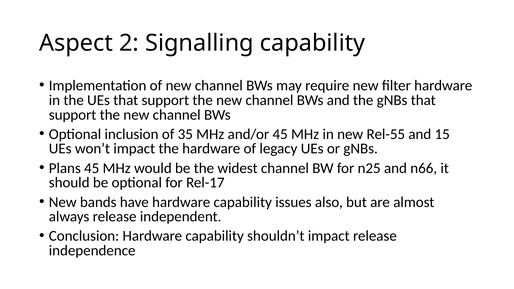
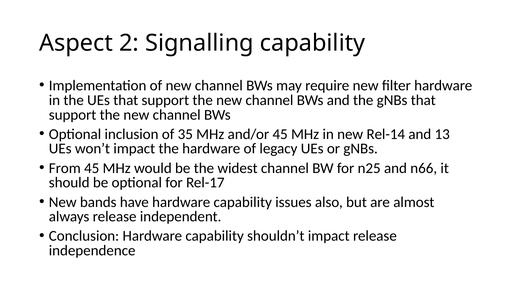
Rel-55: Rel-55 -> Rel-14 (386, 134)
15: 15 -> 13 (442, 134)
Plans: Plans -> From (65, 168)
